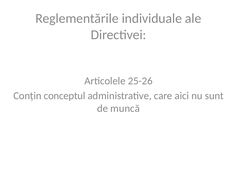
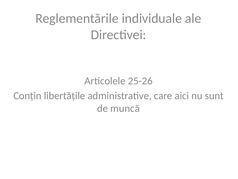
conceptul: conceptul -> libertățile (65, 95)
